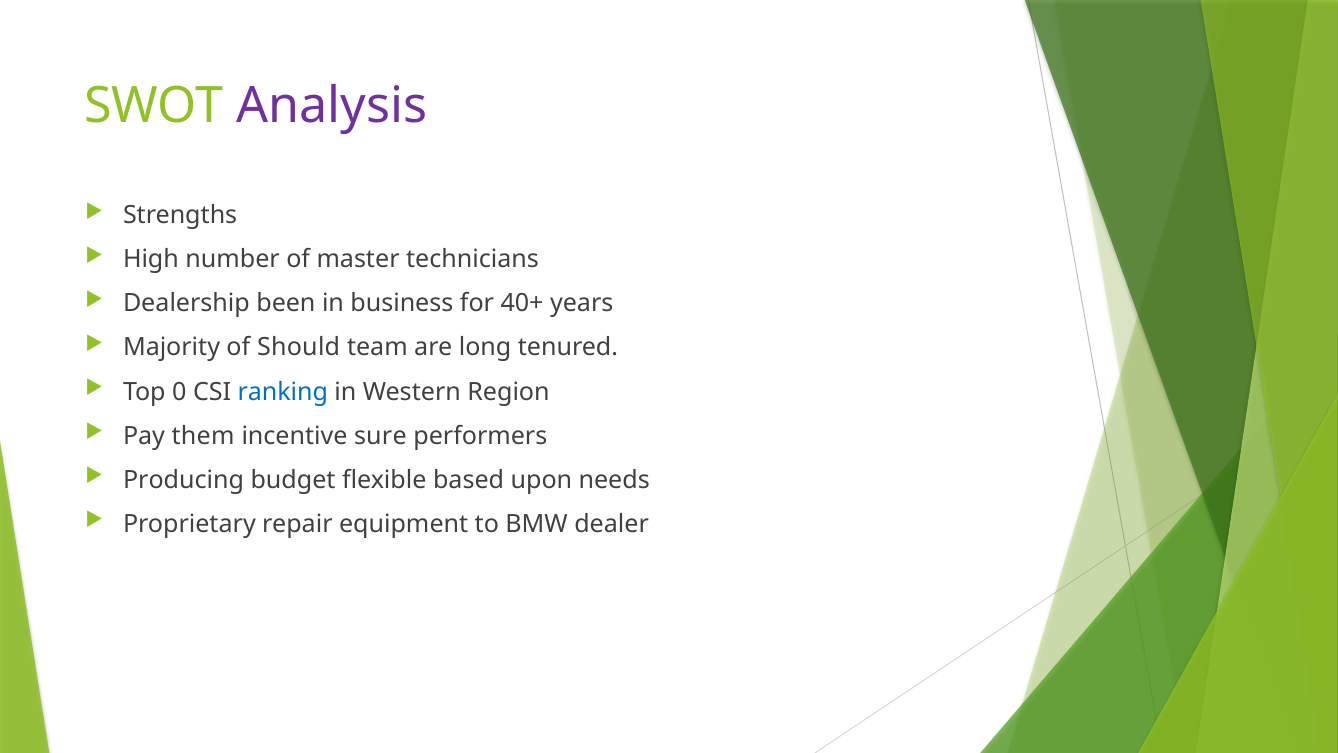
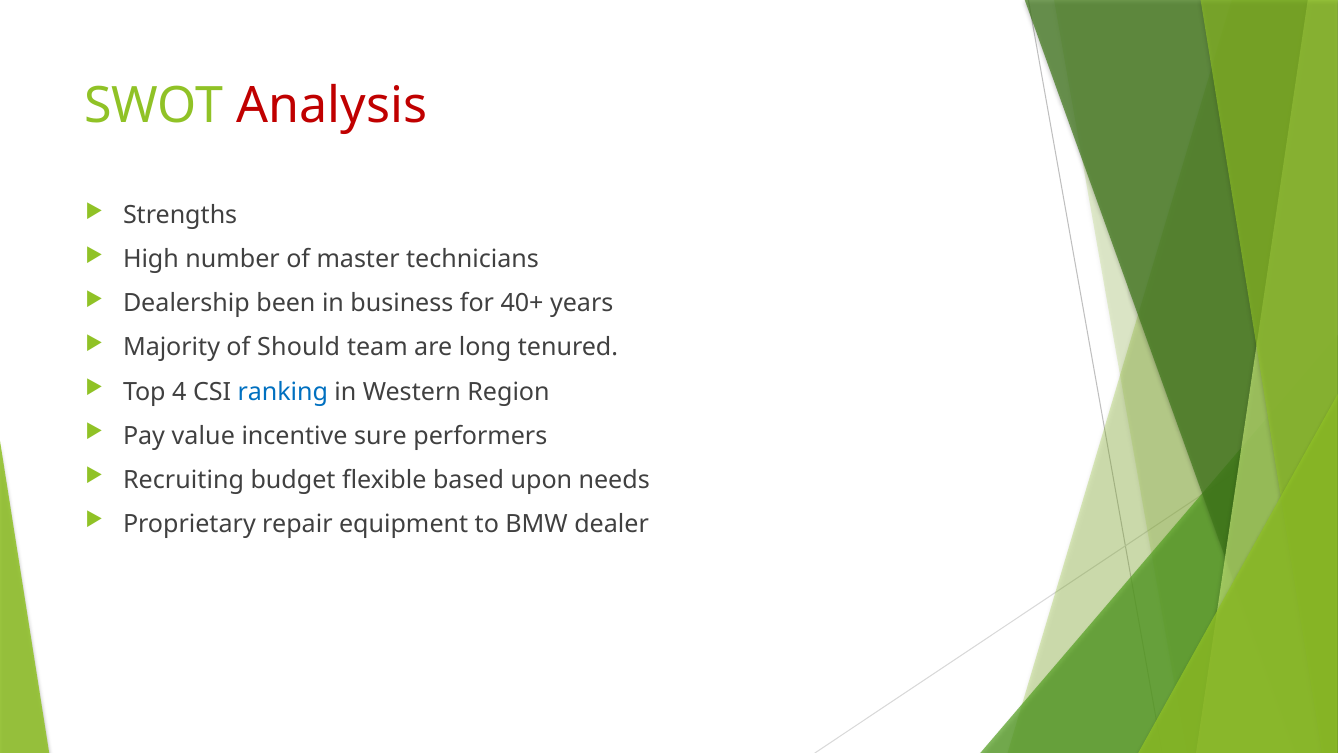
Analysis colour: purple -> red (332, 106)
0: 0 -> 4 (179, 392)
them: them -> value (203, 436)
Producing: Producing -> Recruiting (184, 480)
